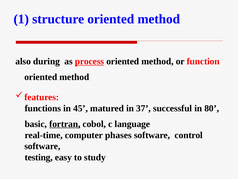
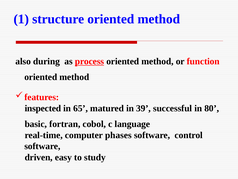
functions: functions -> inspected (43, 108)
45: 45 -> 65 (81, 108)
37: 37 -> 39 (143, 108)
fortran underline: present -> none (65, 124)
testing: testing -> driven (39, 157)
